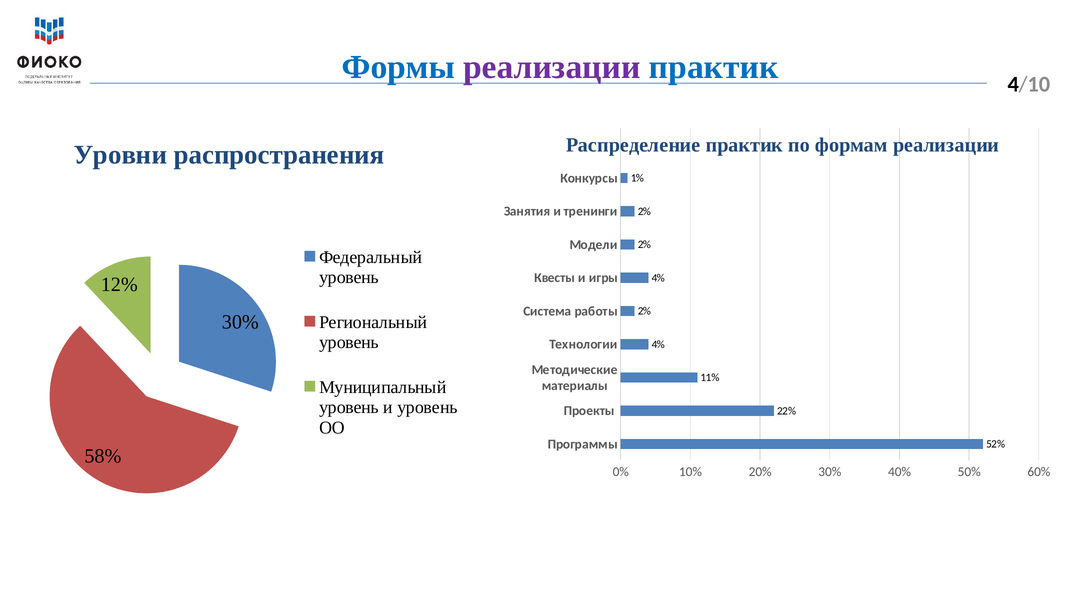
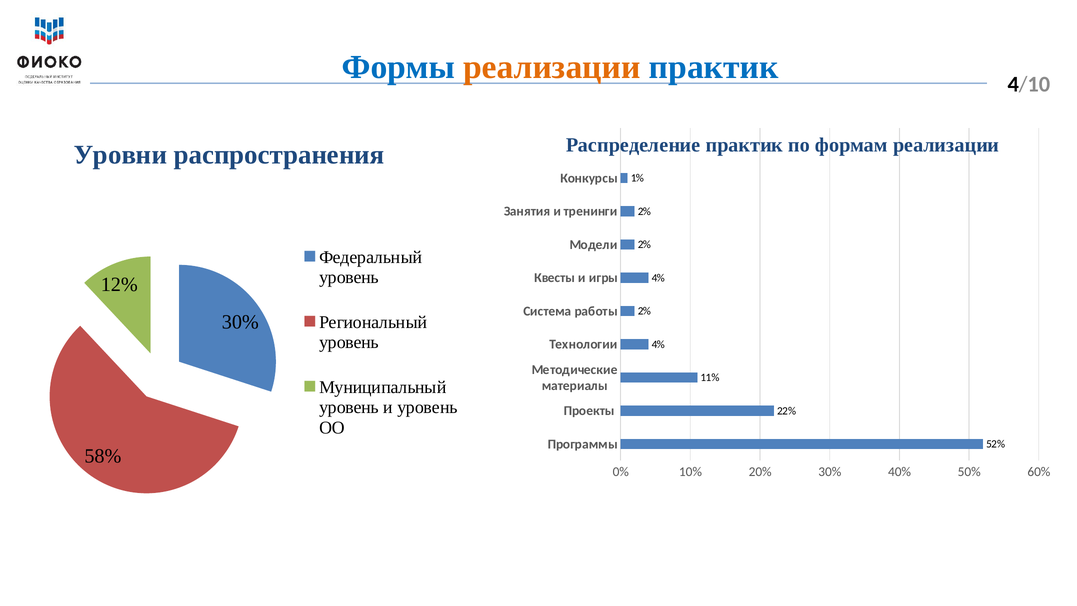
реализации colour: purple -> orange (552, 67)
